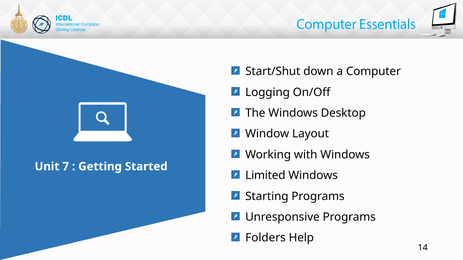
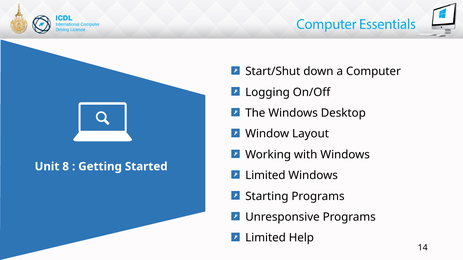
7: 7 -> 8 (66, 167)
Folders: Folders -> Limited (266, 238)
